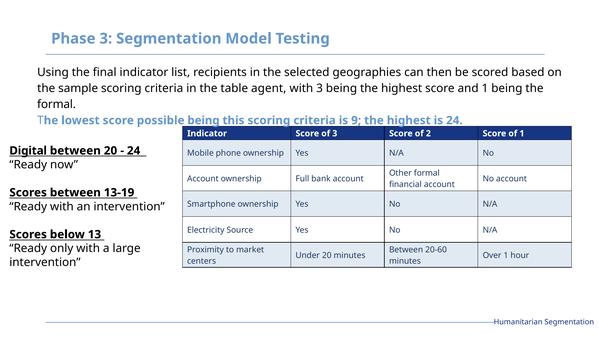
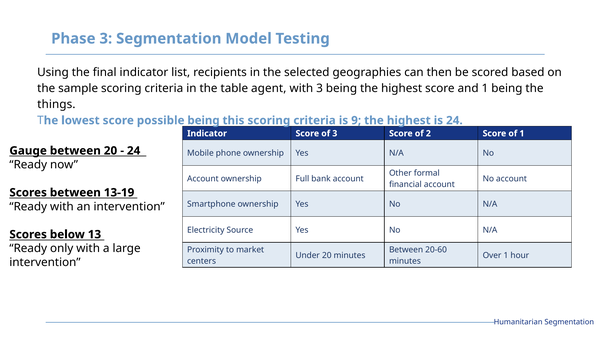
formal: formal -> things (56, 105)
Digital: Digital -> Gauge (28, 151)
